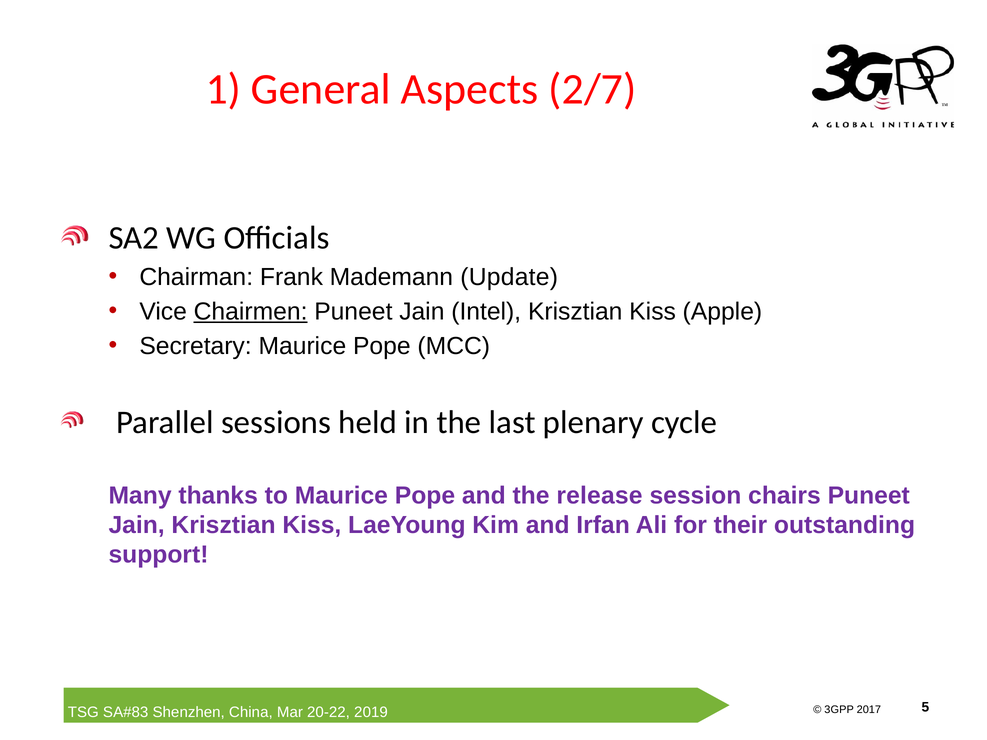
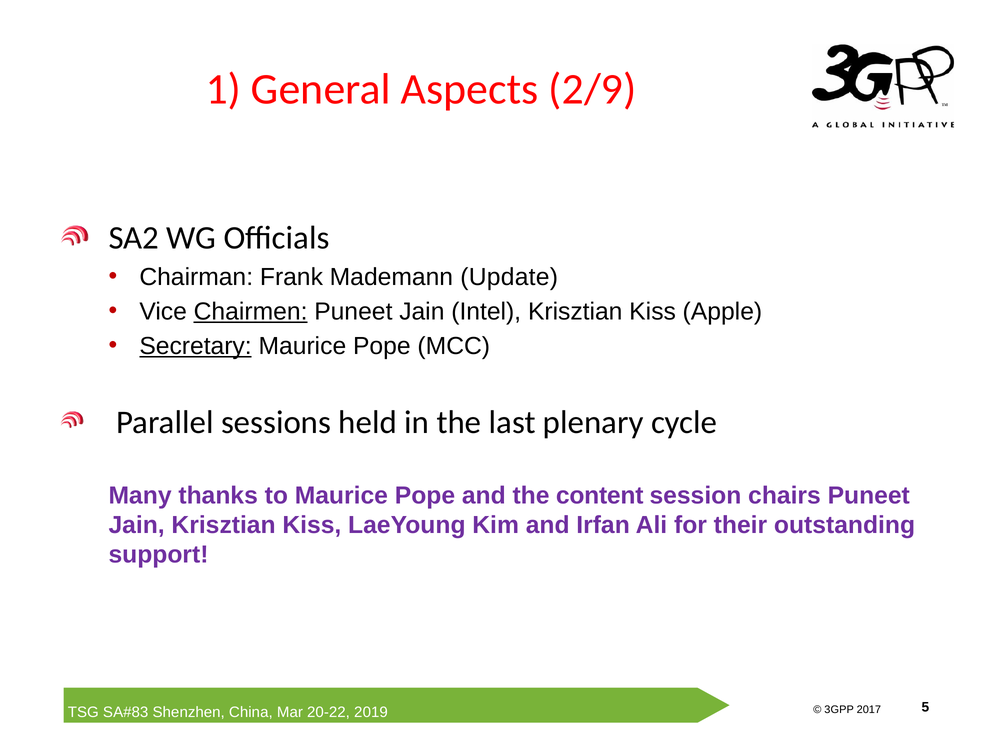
2/7: 2/7 -> 2/9 (592, 89)
Secretary underline: none -> present (196, 346)
release: release -> content (600, 496)
